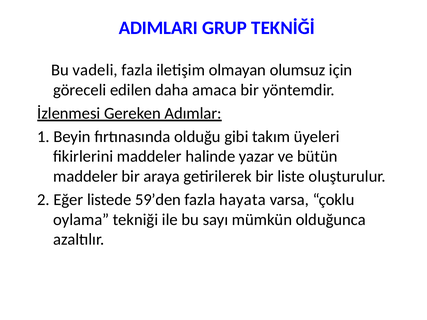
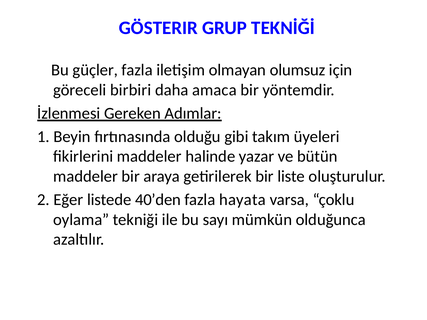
ADIMLARI: ADIMLARI -> GÖSTERIR (158, 28)
vadeli: vadeli -> güçler (95, 70)
edilen: edilen -> birbiri (131, 90)
59’den: 59’den -> 40’den (158, 200)
